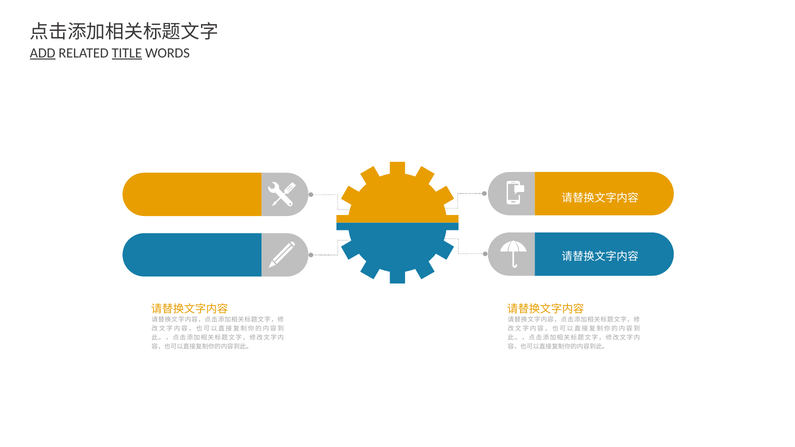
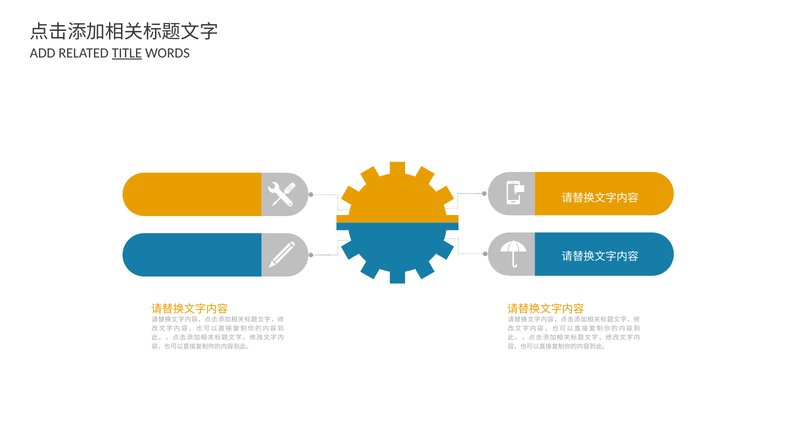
ADD underline: present -> none (43, 53)
